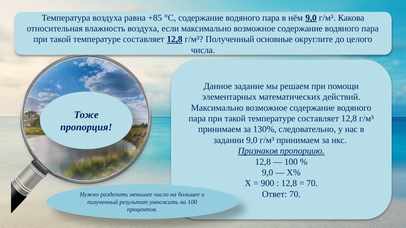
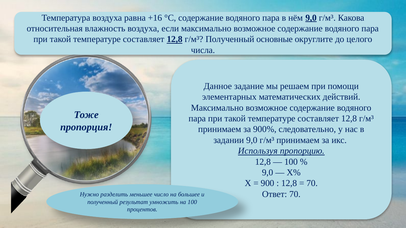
+85: +85 -> +16 (155, 18)
130%: 130% -> 900% (265, 130)
Признаков: Признаков -> Используя (258, 151)
